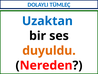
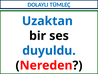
duyuldu colour: orange -> blue (49, 50)
